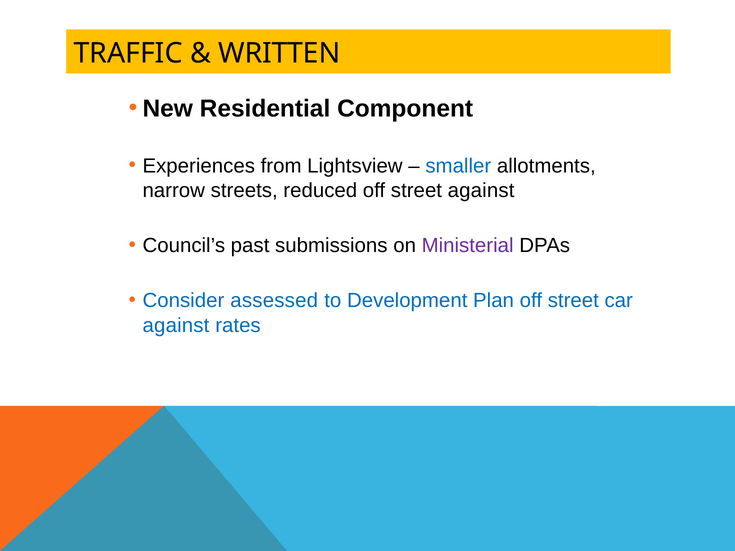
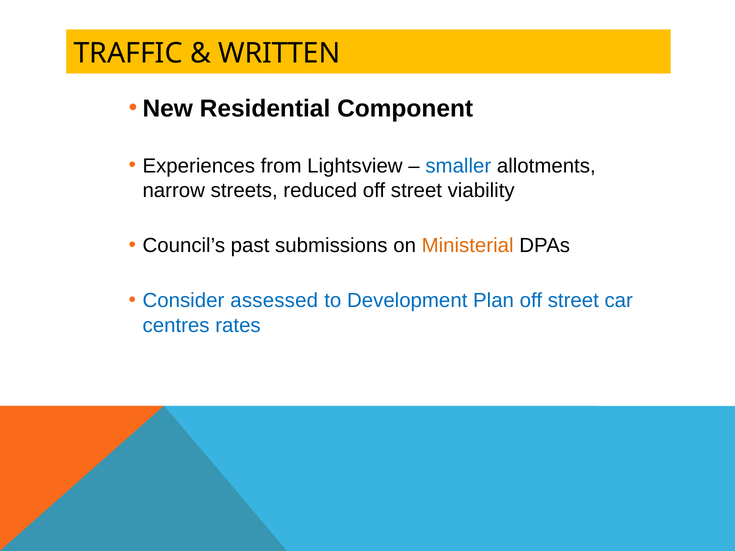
street against: against -> viability (481, 190)
Ministerial colour: purple -> orange (468, 246)
against: against -> centres (176, 325)
